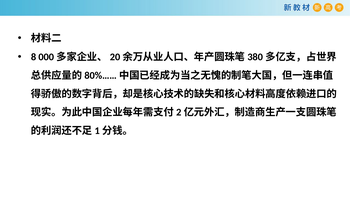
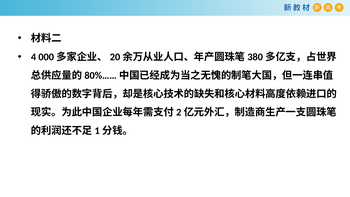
8: 8 -> 4 (34, 57)
